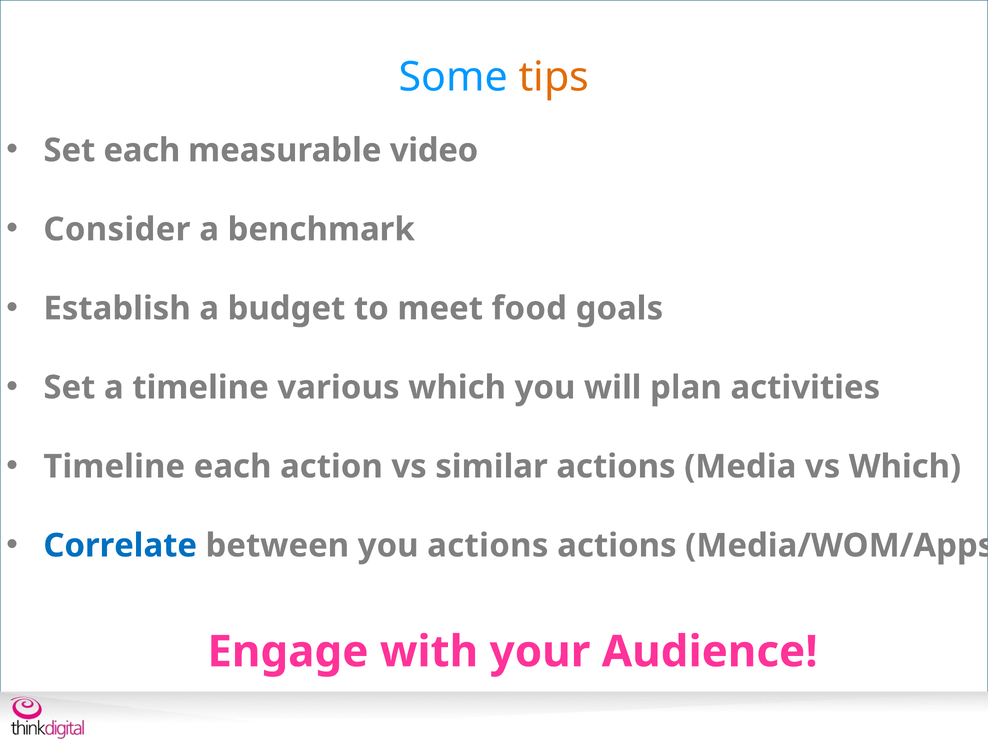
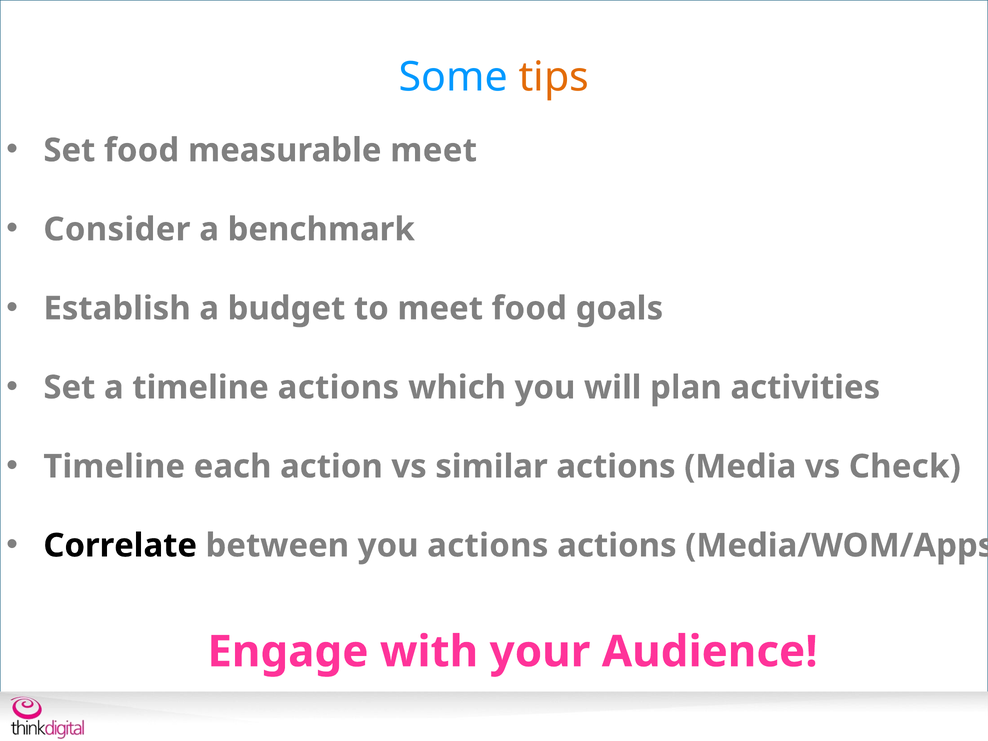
Set each: each -> food (142, 150)
measurable video: video -> meet (434, 150)
timeline various: various -> actions (338, 388)
vs Which: Which -> Check (905, 467)
Correlate colour: blue -> black (120, 546)
